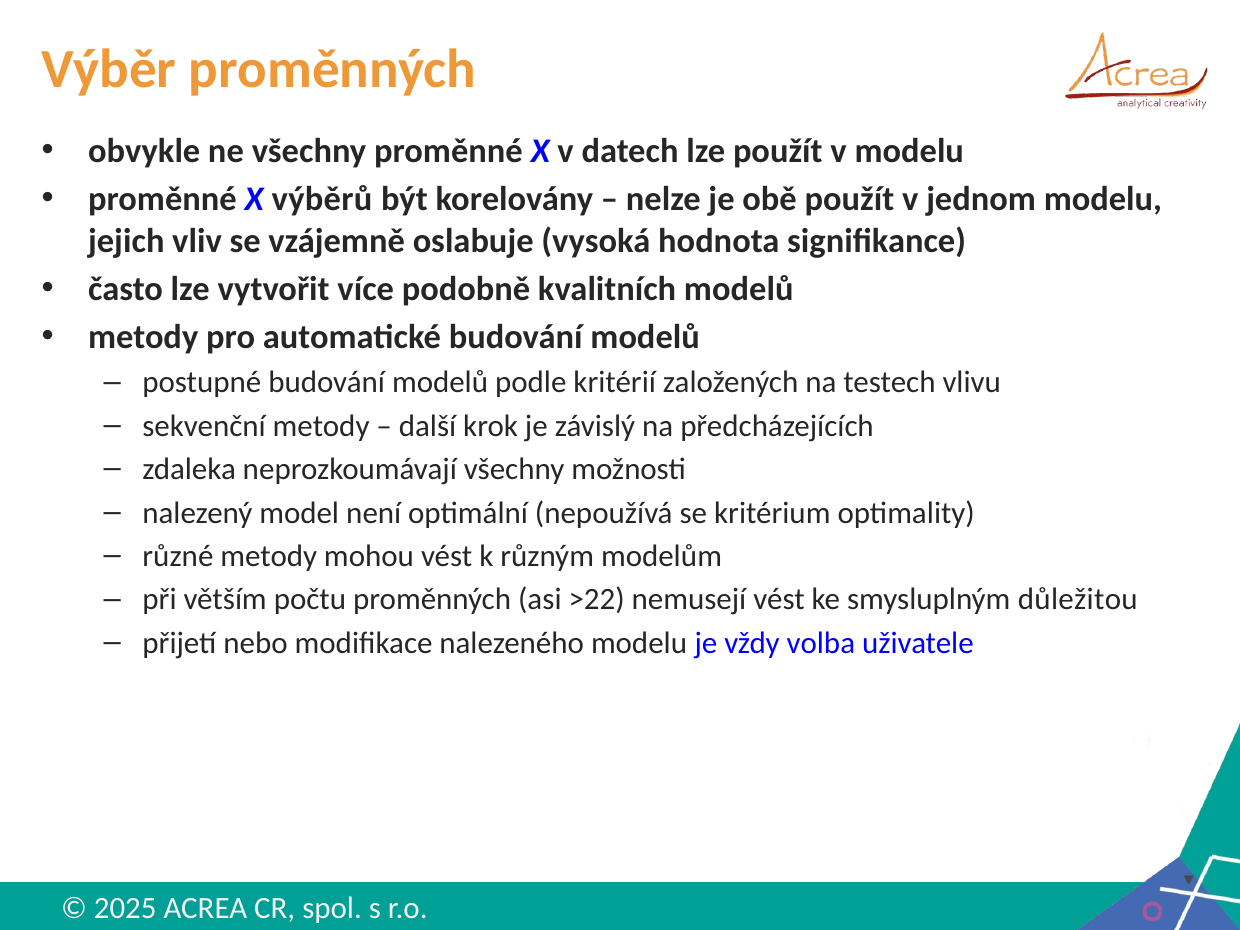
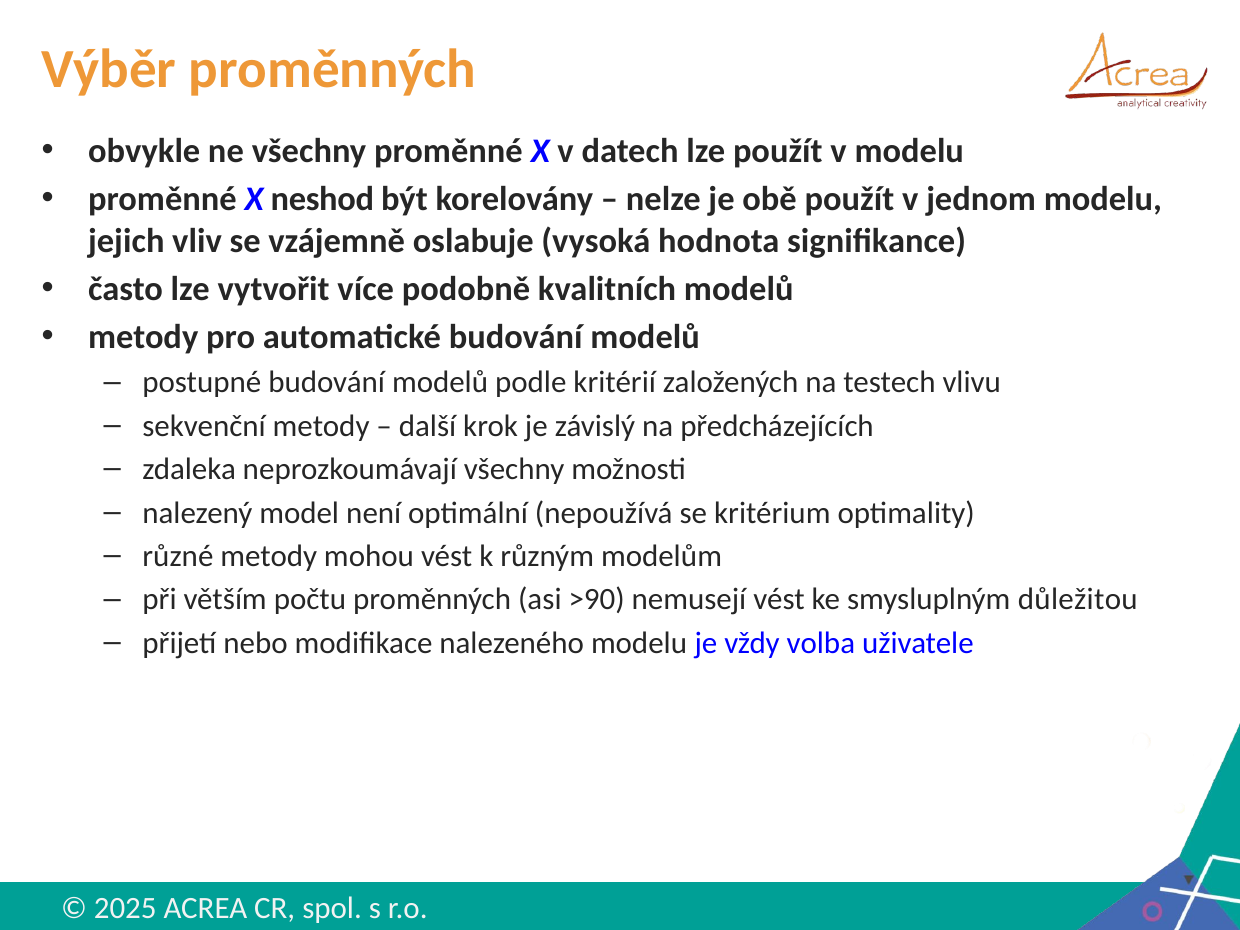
výběrů: výběrů -> neshod (322, 200)
>22: >22 -> >90 (597, 600)
